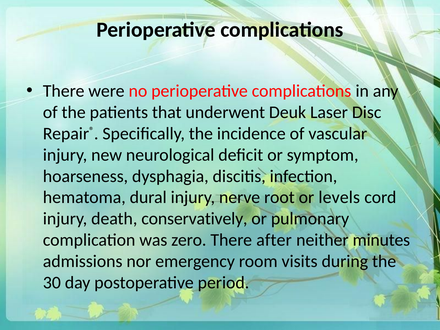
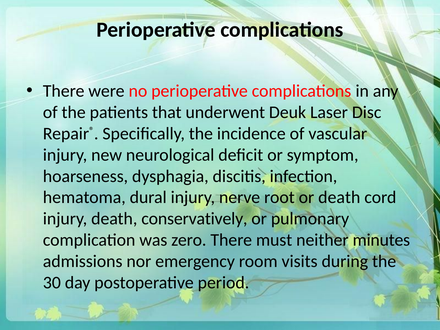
or levels: levels -> death (339, 197)
after: after -> must (274, 240)
